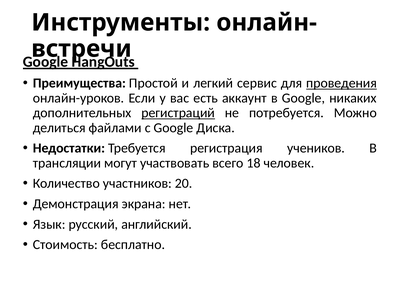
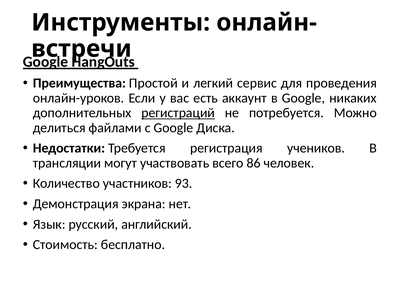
проведения underline: present -> none (342, 83)
18: 18 -> 86 (254, 163)
20: 20 -> 93 (184, 183)
